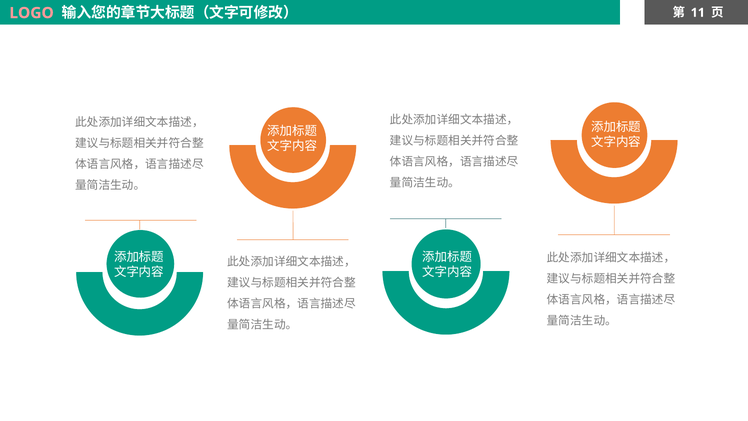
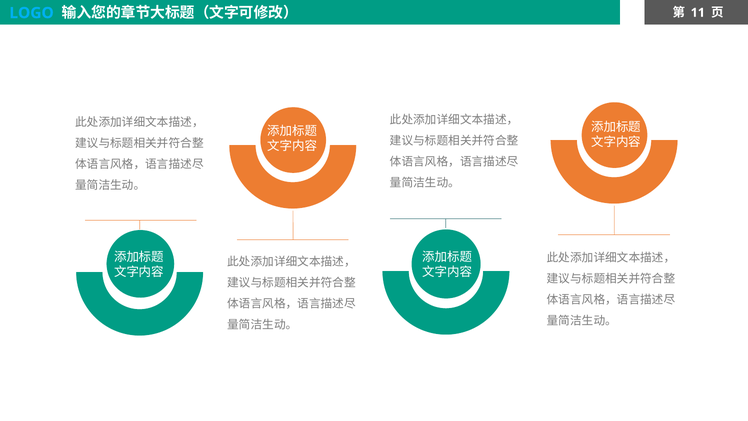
LOGO colour: pink -> light blue (32, 13)
